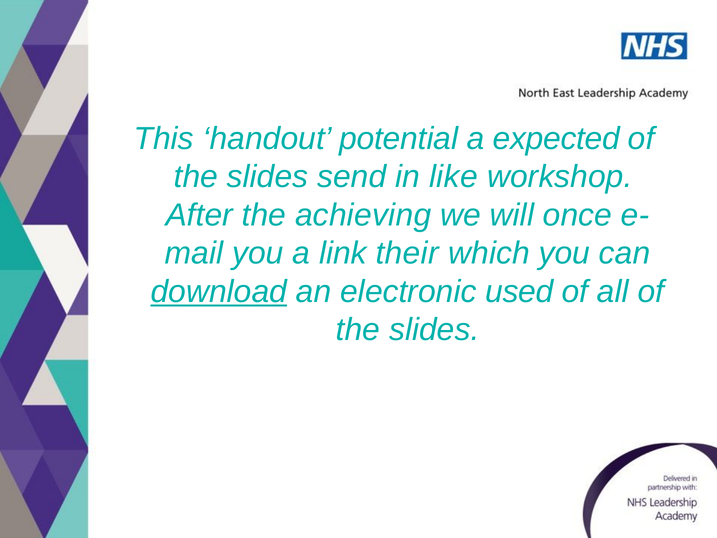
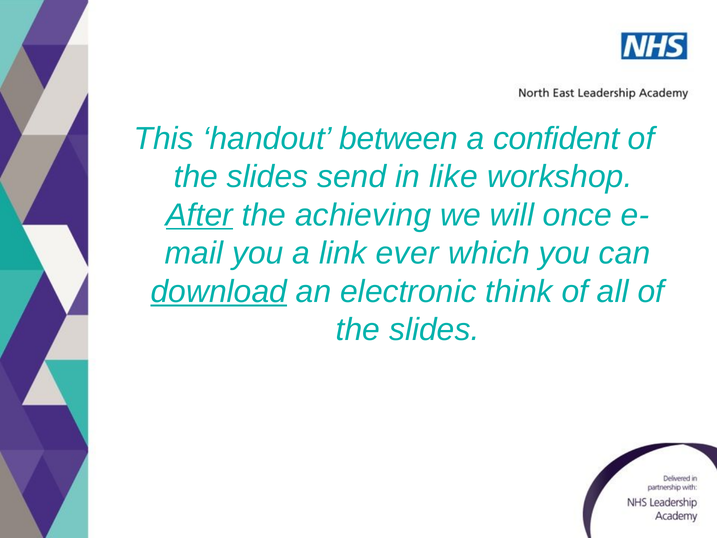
potential: potential -> between (399, 138)
expected: expected -> confident (556, 138)
After underline: none -> present (199, 215)
their: their -> ever (407, 253)
used: used -> think (519, 291)
